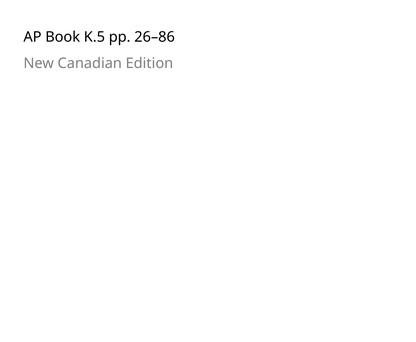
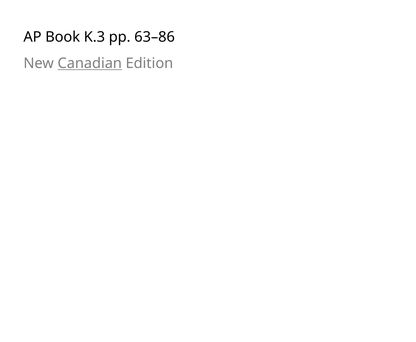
K.5: K.5 -> K.3 (94, 37)
26–86: 26–86 -> 63–86 (155, 37)
Canadian underline: none -> present (90, 63)
